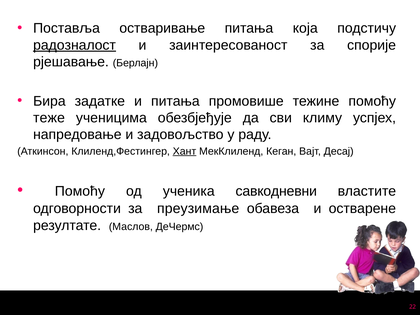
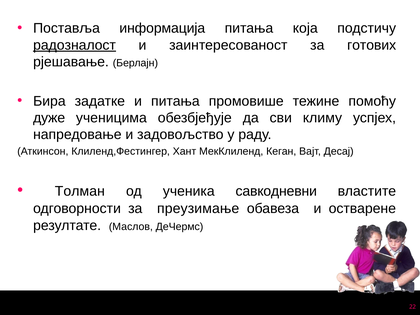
остваривање: остваривање -> информација (162, 28)
спорије: спорије -> готових (372, 45)
теже: теже -> дуже (49, 118)
Хант underline: present -> none (185, 151)
Помоћу: Помоћу -> Толман (80, 191)
